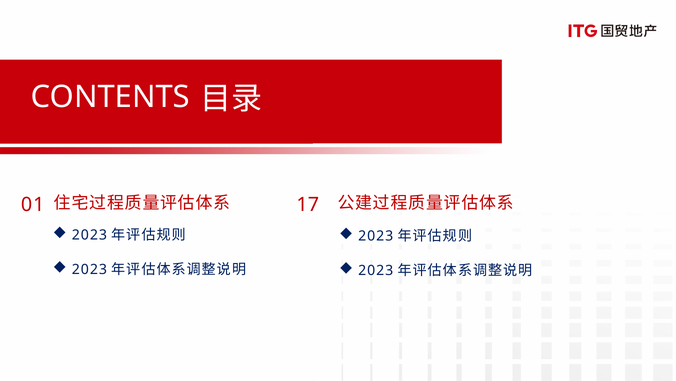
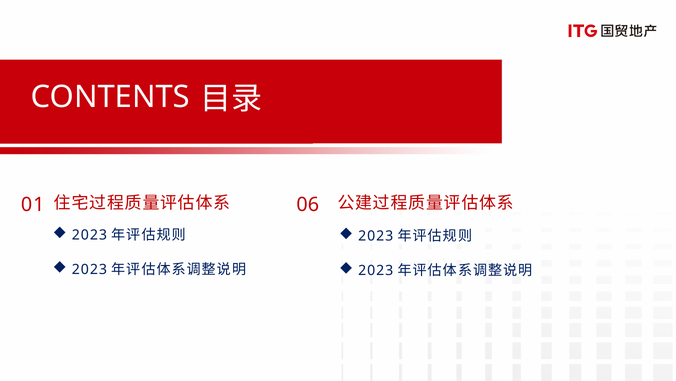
17: 17 -> 06 (308, 204)
